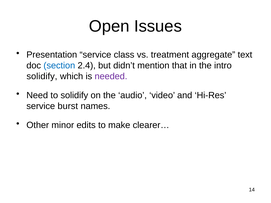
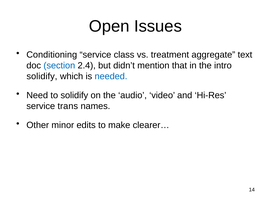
Presentation: Presentation -> Conditioning (52, 55)
needed colour: purple -> blue (111, 77)
burst: burst -> trans (68, 106)
